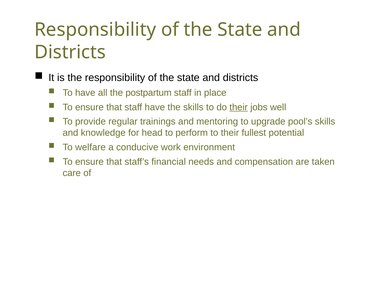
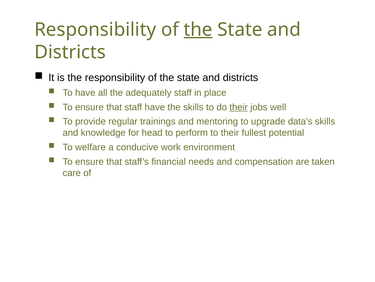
the underline: none -> present (198, 29)
postpartum: postpartum -> adequately (149, 93)
pool’s: pool’s -> data’s (300, 121)
